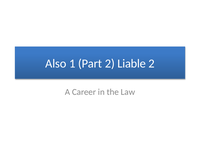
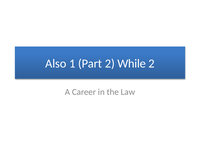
Liable: Liable -> While (132, 64)
